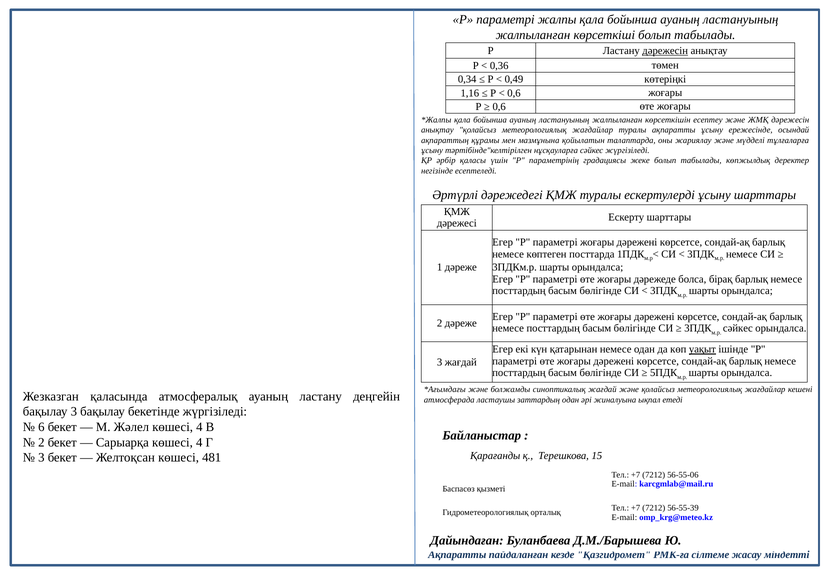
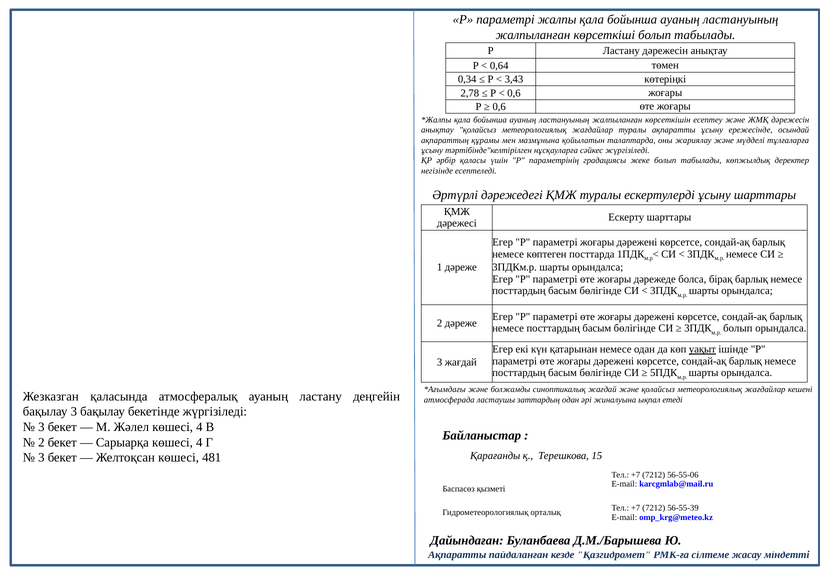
дәрежесін underline: present -> none (665, 51)
0,36: 0,36 -> 0,64 (499, 66)
0,49: 0,49 -> 3,43 (514, 79)
1,16: 1,16 -> 2,78 (470, 93)
сәйкес: сәйкес -> болып (738, 328)
6: 6 -> 3 (41, 427)
